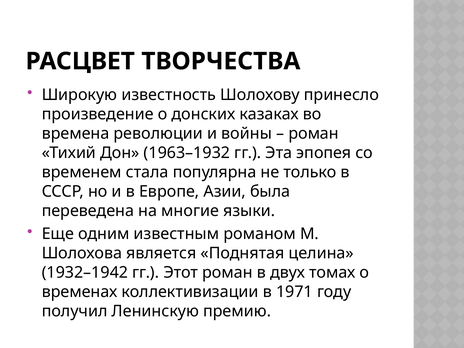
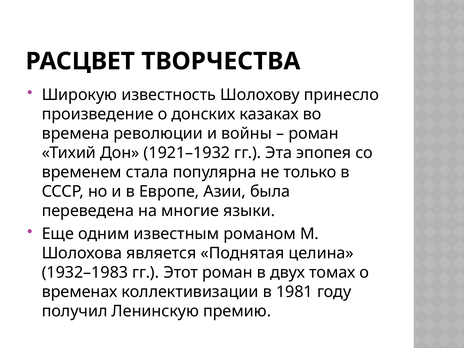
1963–1932: 1963–1932 -> 1921–1932 (187, 153)
1932–1942: 1932–1942 -> 1932–1983 (85, 273)
1971: 1971 -> 1981 (294, 292)
